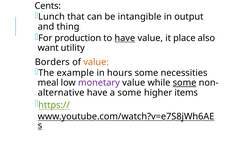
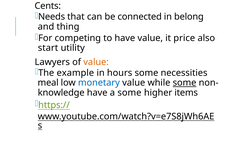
Lunch: Lunch -> Needs (52, 17)
intangible: intangible -> connected (140, 17)
output: output -> belong (189, 17)
production: production -> competing (78, 38)
have underline: present -> none (125, 38)
place: place -> price (184, 38)
want: want -> start (48, 48)
Borders: Borders -> Lawyers (52, 62)
monetary colour: purple -> blue (99, 83)
alternative: alternative -> knowledge (61, 93)
